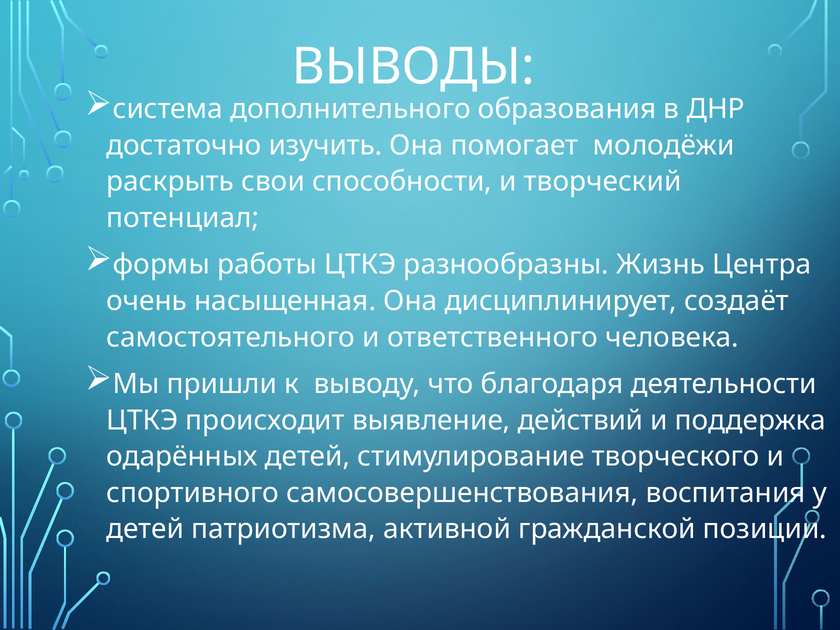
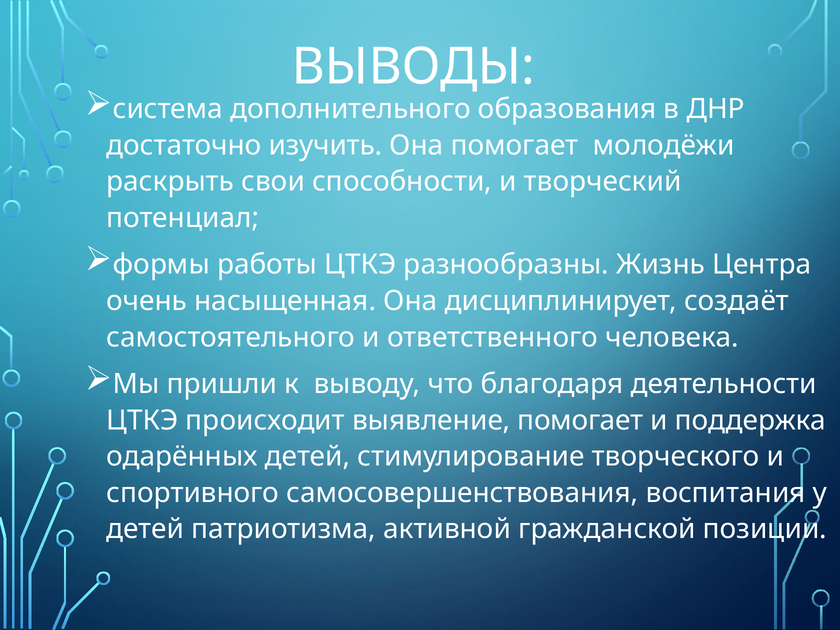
выявление действий: действий -> помогает (580, 420)
